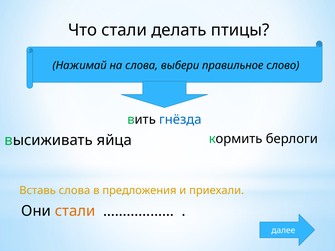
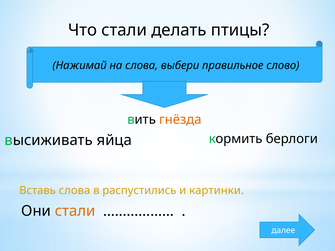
гнёзда colour: blue -> orange (180, 120)
предложения: предложения -> распустились (139, 191)
приехали: приехали -> картинки (217, 191)
